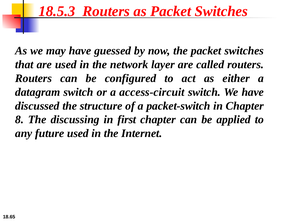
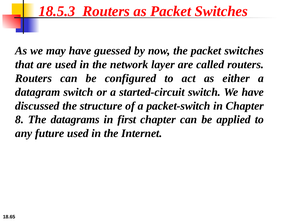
access-circuit: access-circuit -> started-circuit (152, 92)
discussing: discussing -> datagrams (75, 119)
